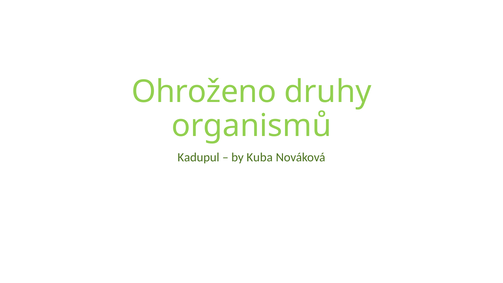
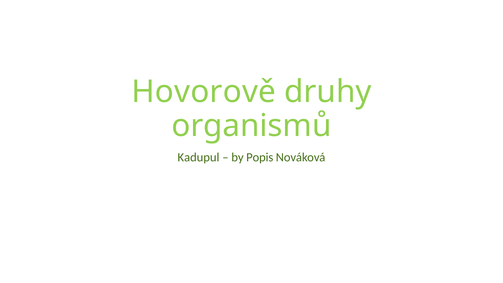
Ohroženo: Ohroženo -> Hovorově (204, 92)
Kuba: Kuba -> Popis (260, 157)
